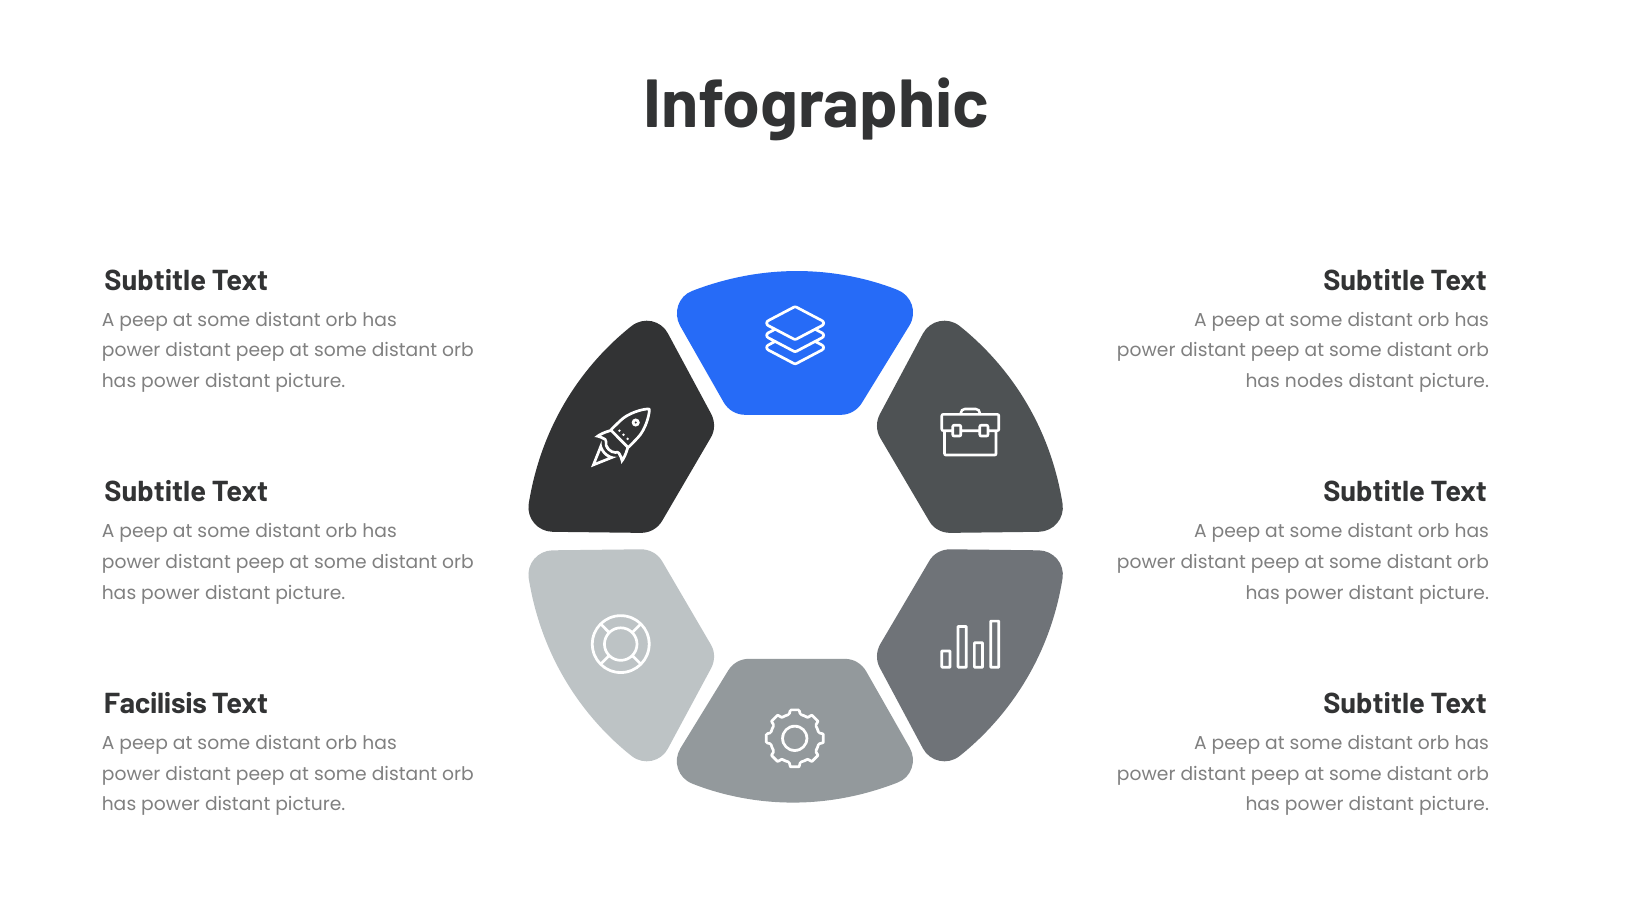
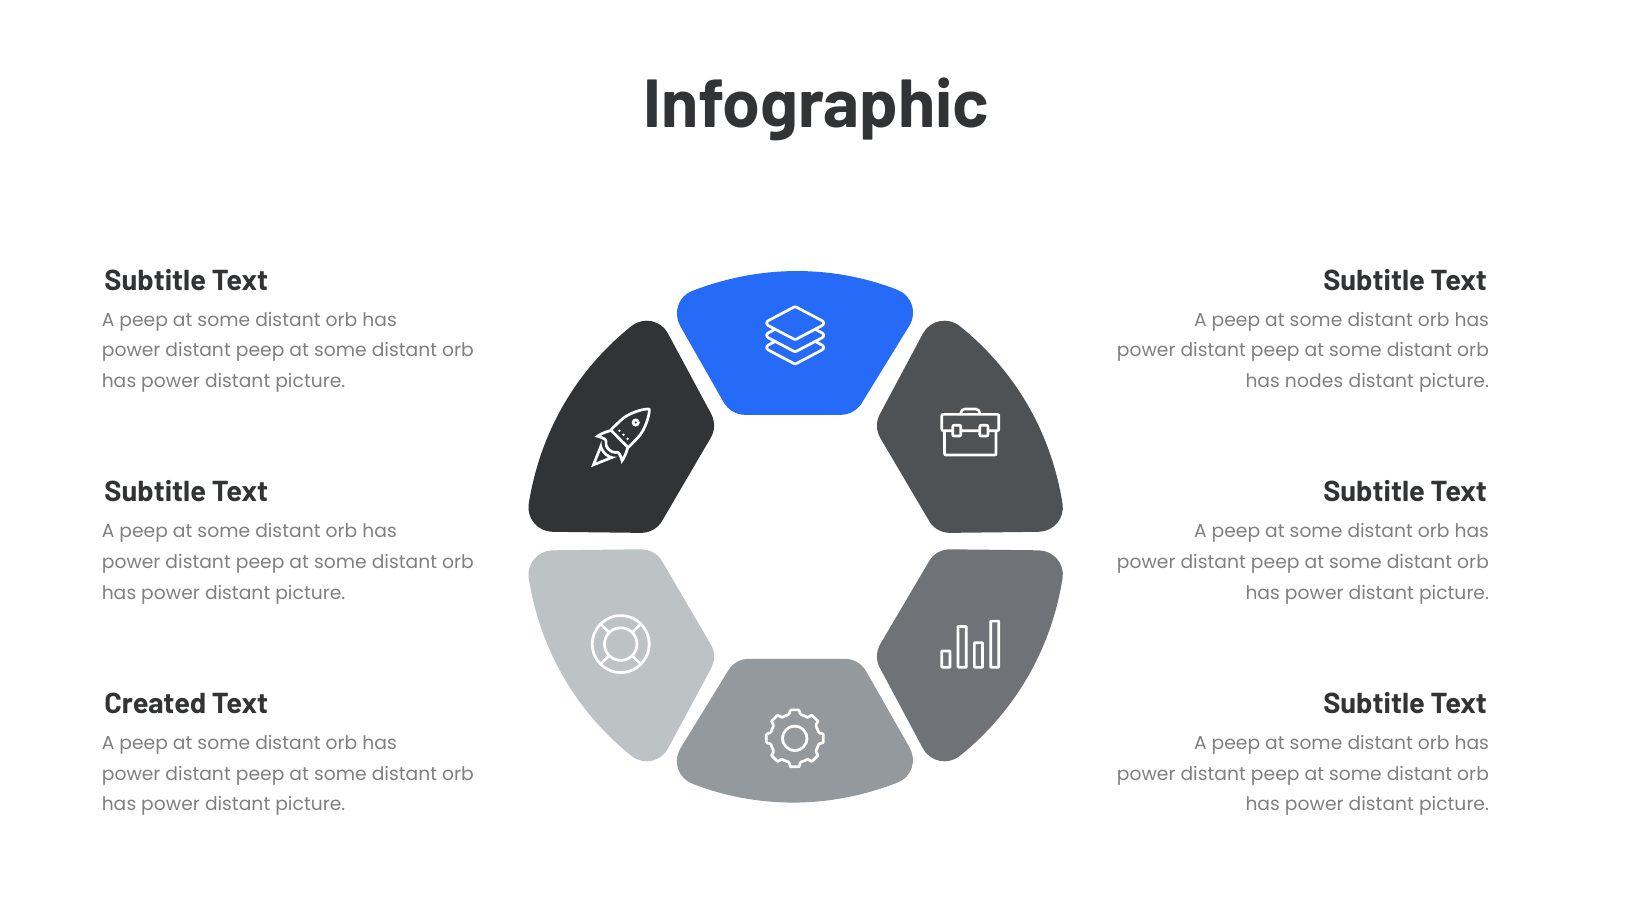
Facilisis: Facilisis -> Created (155, 704)
